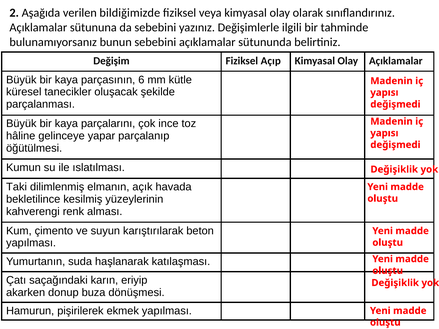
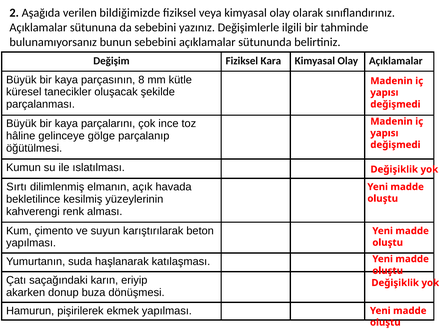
Açıp: Açıp -> Kara (271, 61)
6: 6 -> 8 (141, 80)
yapar: yapar -> gölge (101, 136)
Taki: Taki -> Sırtı (17, 187)
